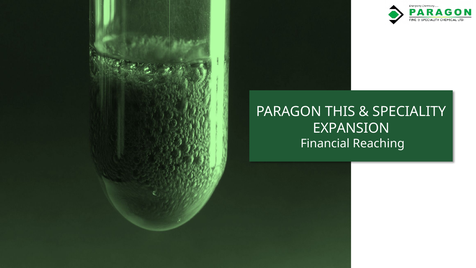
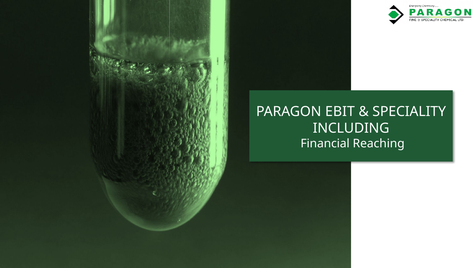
THIS: THIS -> EBIT (340, 111)
EXPANSION: EXPANSION -> INCLUDING (351, 128)
